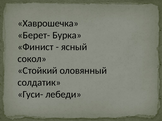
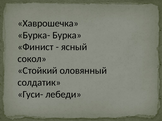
Берет-: Берет- -> Бурка- (34, 35)
